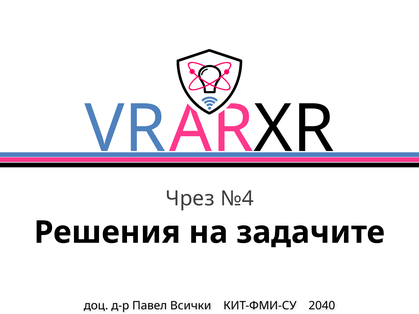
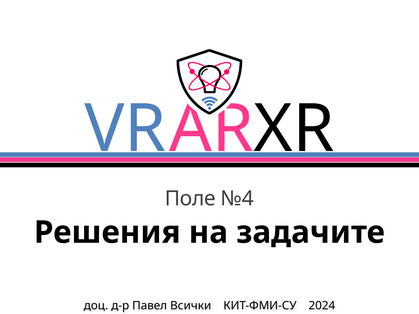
Чрез: Чрез -> Поле (190, 199)
2040: 2040 -> 2024 (322, 306)
